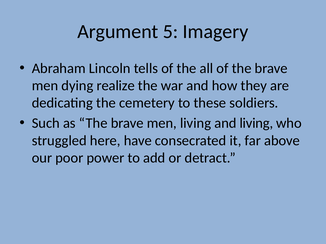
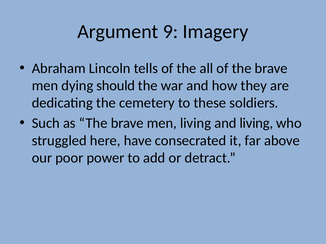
5: 5 -> 9 (170, 32)
realize: realize -> should (116, 86)
